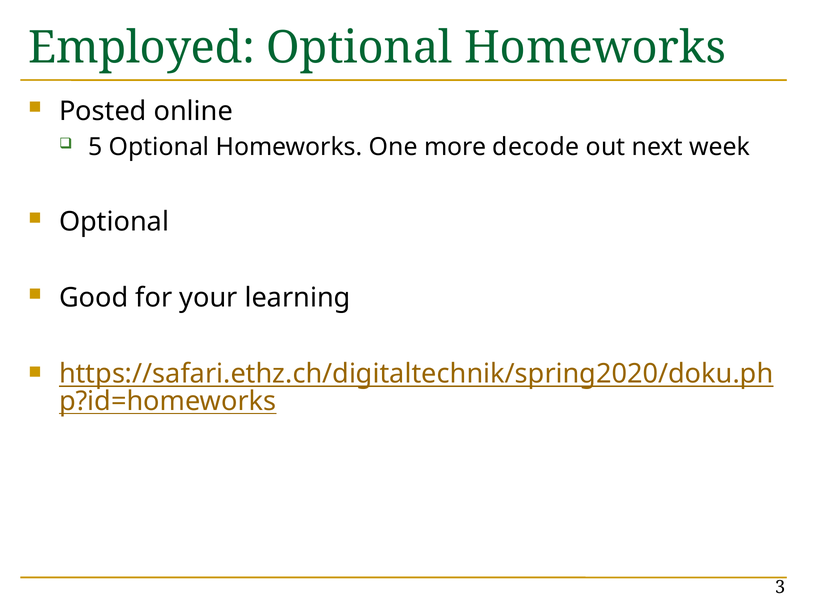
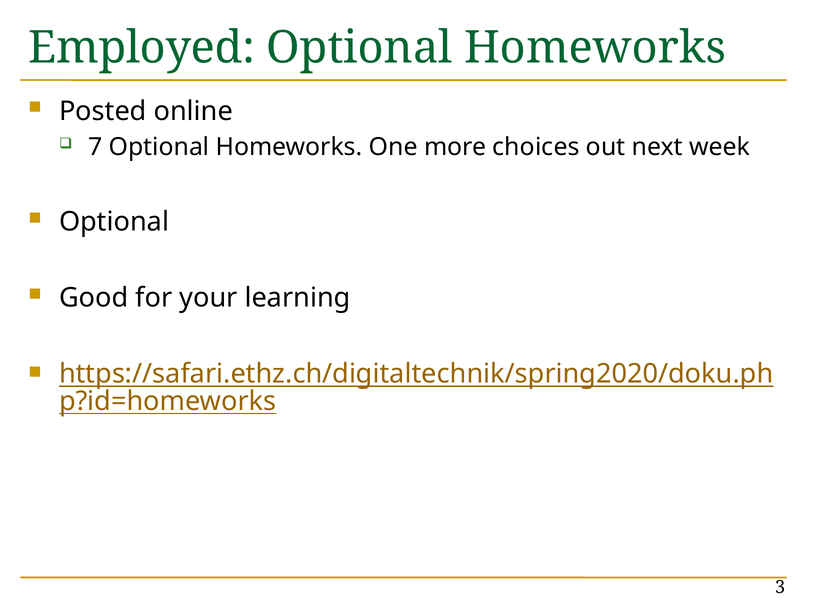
5: 5 -> 7 (95, 147)
decode: decode -> choices (536, 147)
